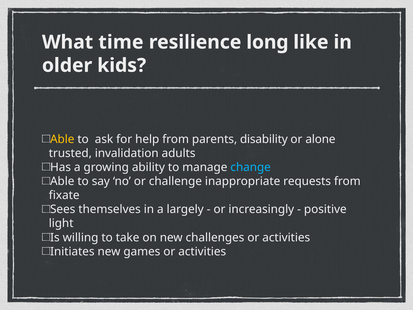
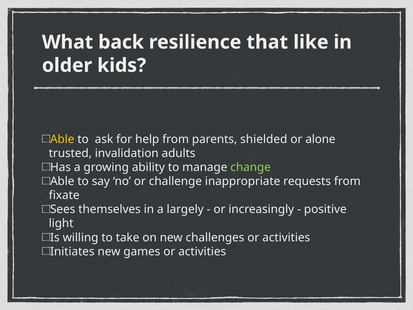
time: time -> back (121, 42)
long: long -> that (267, 42)
disability: disability -> shielded (264, 139)
change colour: light blue -> light green (251, 167)
